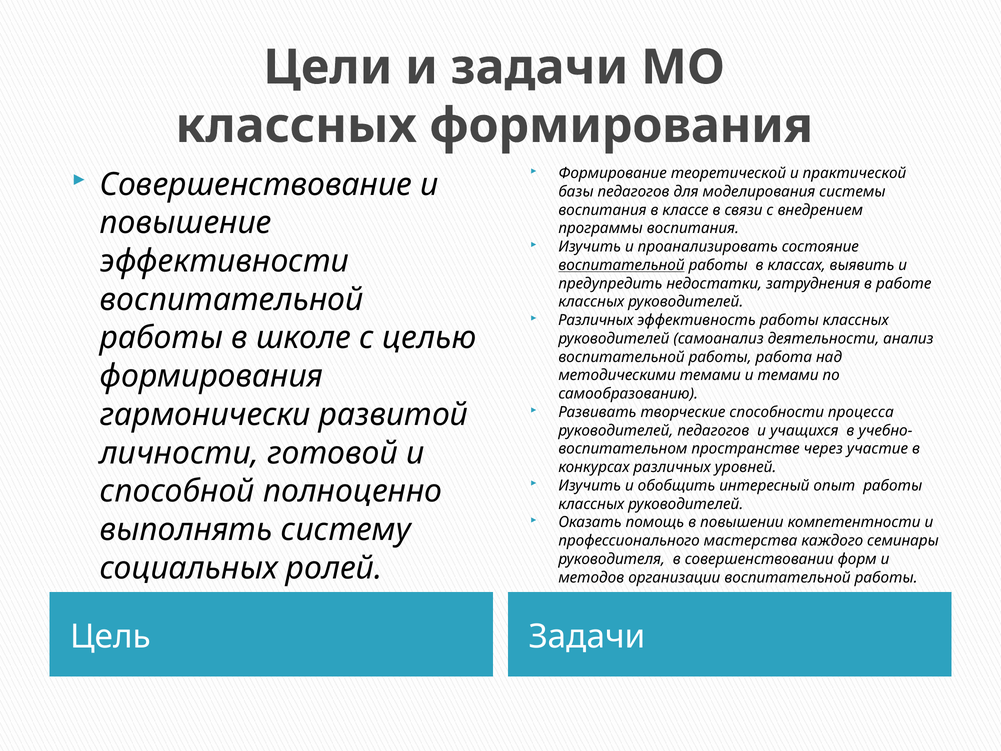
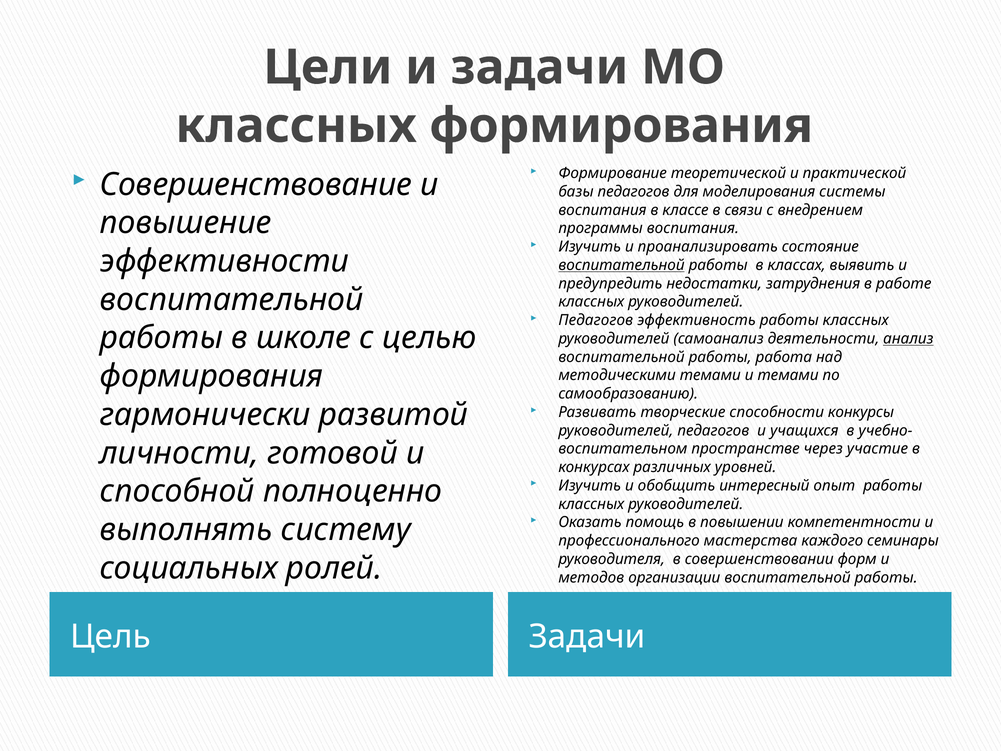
Различных: Различных -> Педагогов (596, 320)
анализ underline: none -> present (908, 339)
процесса: процесса -> конкурсы (861, 412)
